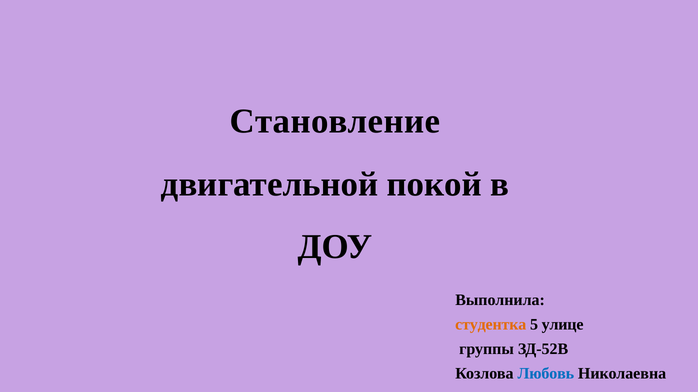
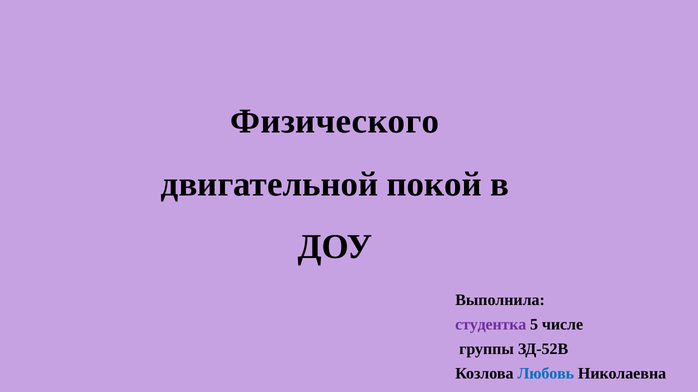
Становление: Становление -> Физического (335, 122)
студентка colour: orange -> purple (491, 325)
улице: улице -> числе (563, 325)
